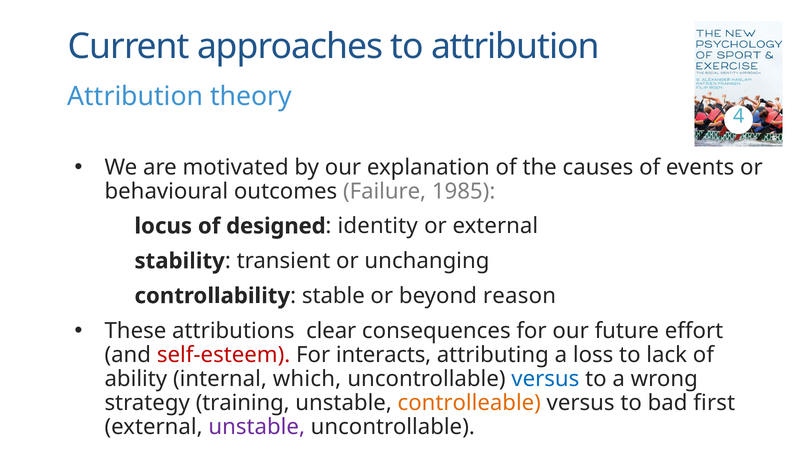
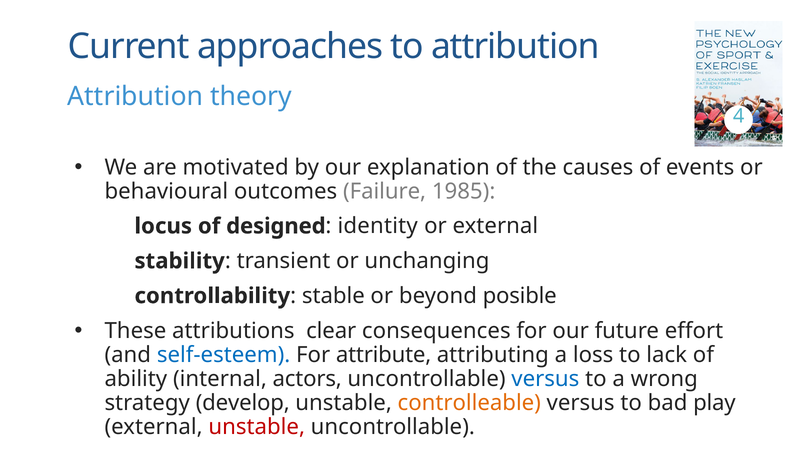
reason: reason -> posible (520, 296)
self-esteem colour: red -> blue (224, 354)
interacts: interacts -> attribute (384, 354)
which: which -> actors (307, 378)
training: training -> develop (243, 402)
first: first -> play (714, 402)
unstable colour: purple -> red (257, 426)
